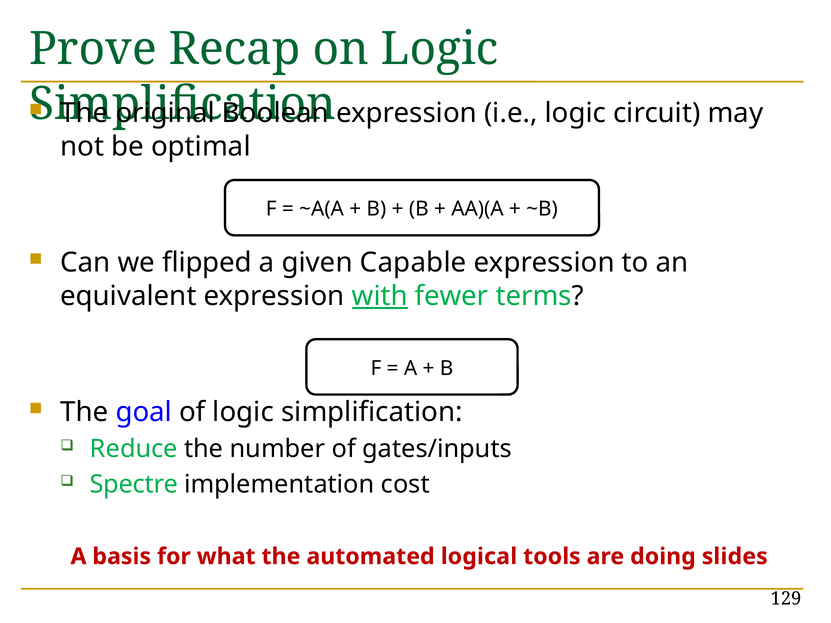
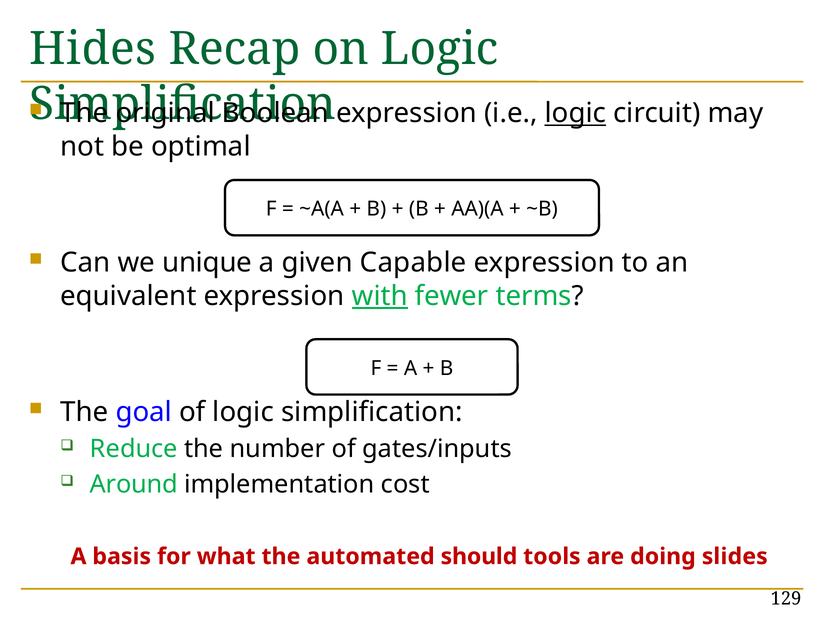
Prove: Prove -> Hides (93, 49)
logic underline: none -> present (575, 113)
flipped: flipped -> unique (207, 263)
Spectre: Spectre -> Around (134, 485)
logical: logical -> should (479, 557)
